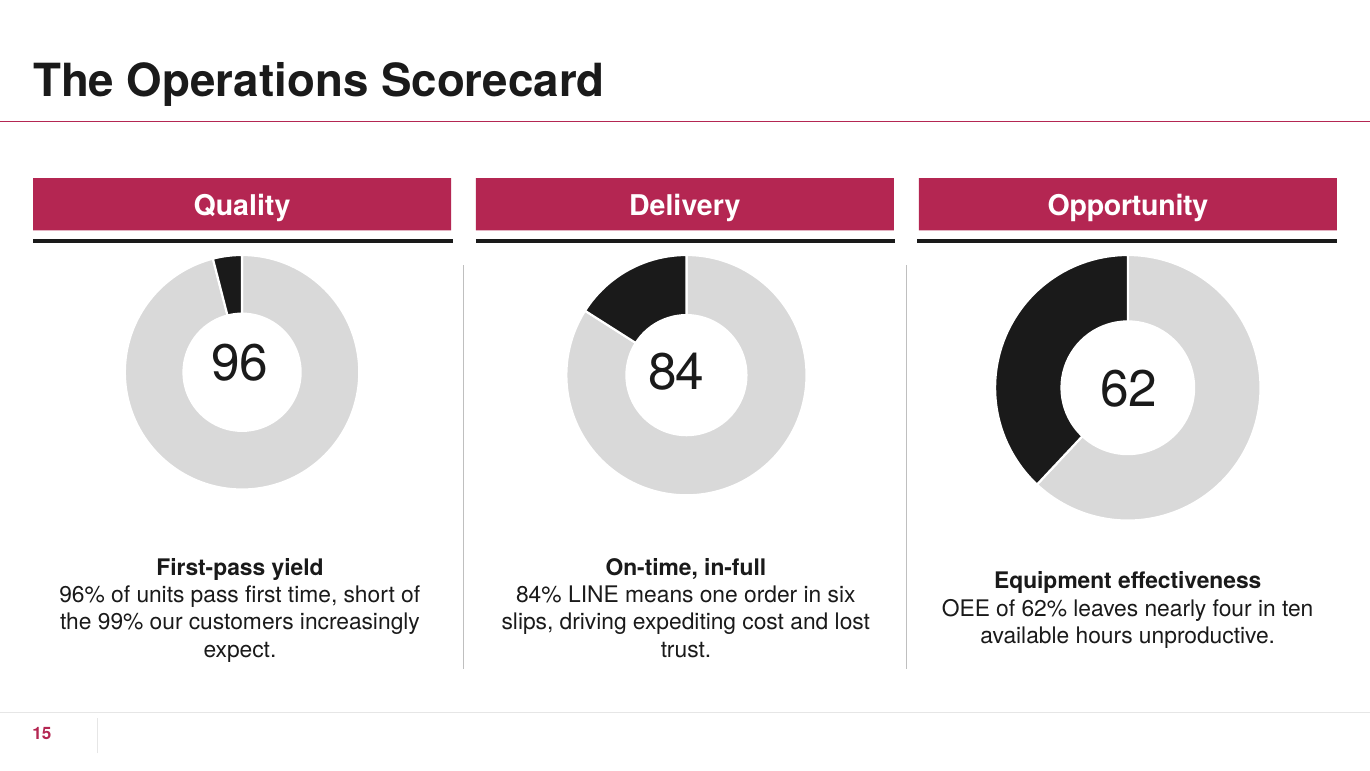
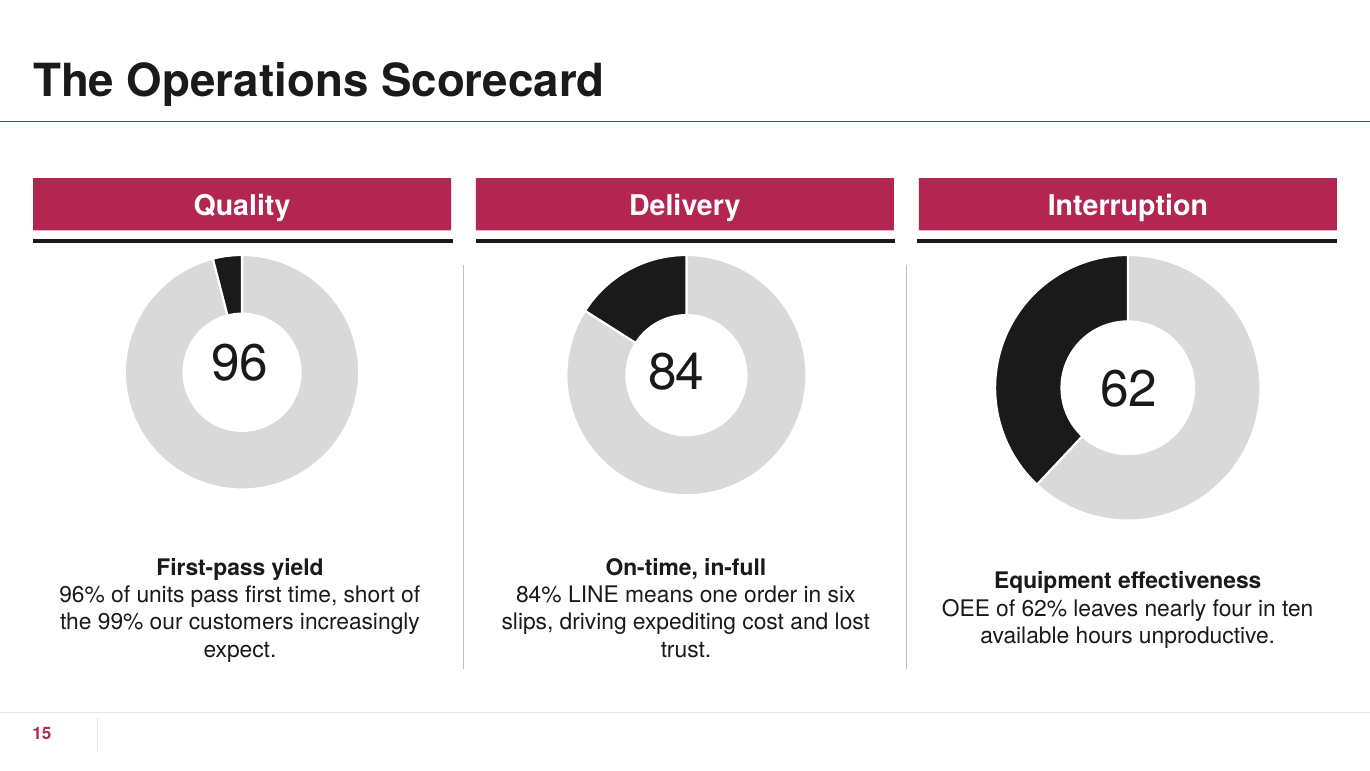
Opportunity: Opportunity -> Interruption (1128, 206)
